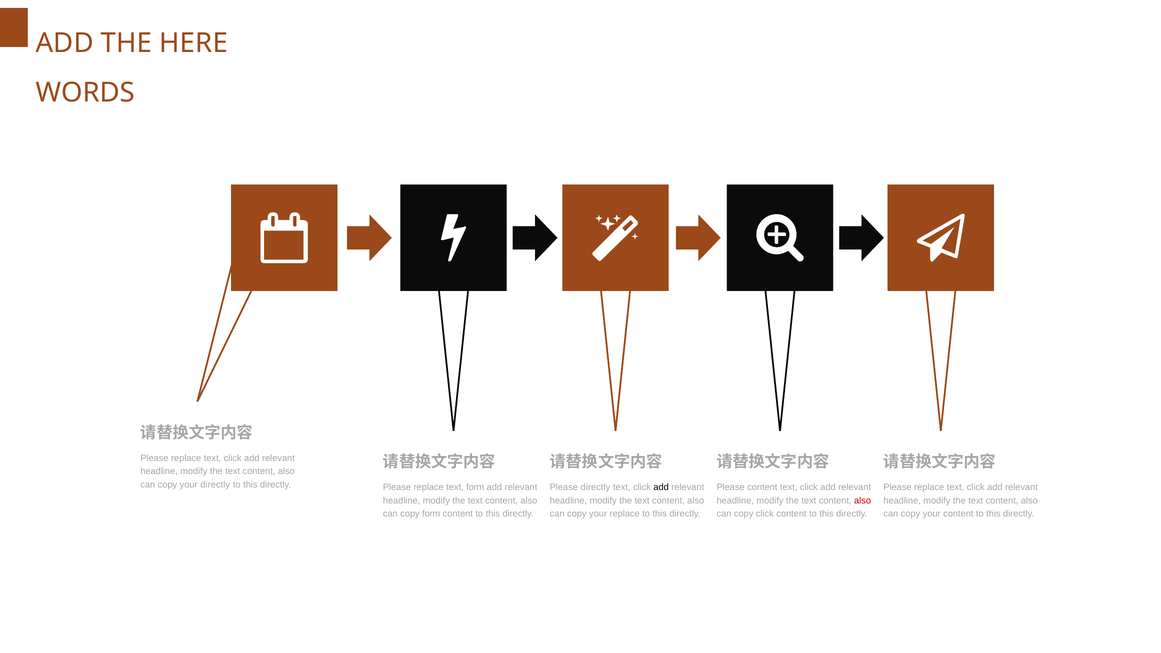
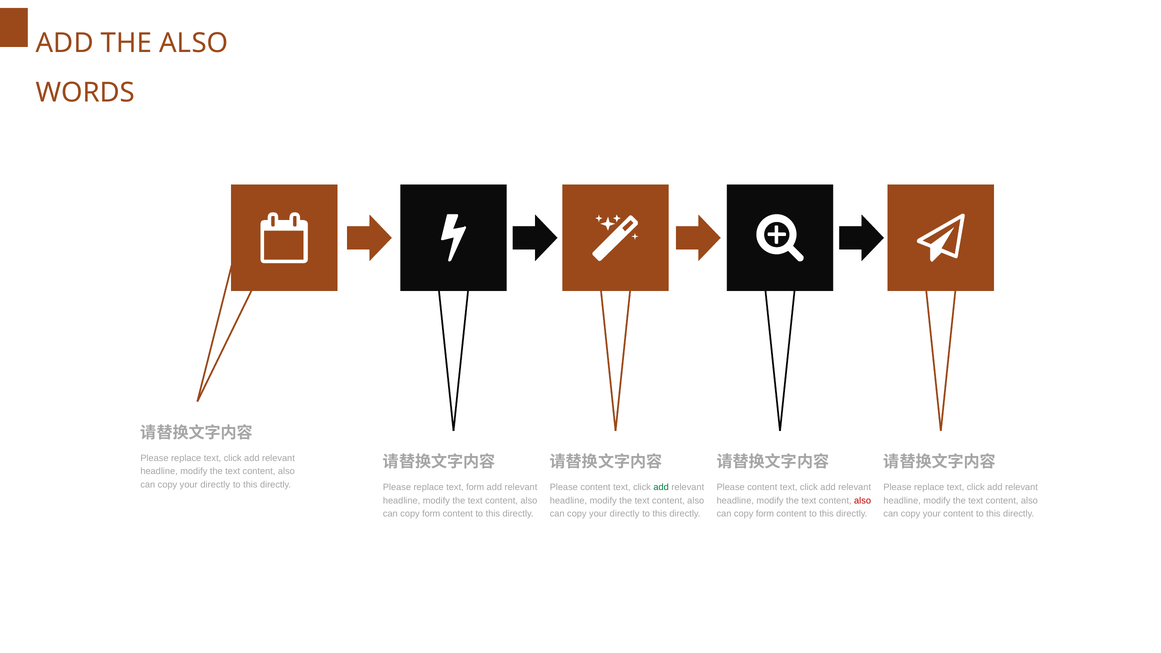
THE HERE: HERE -> ALSO (194, 43)
directly: directly -> content (595, 487)
add colour: black -> green (661, 487)
replace: replace -> directly (625, 514)
click: click -> form (765, 514)
